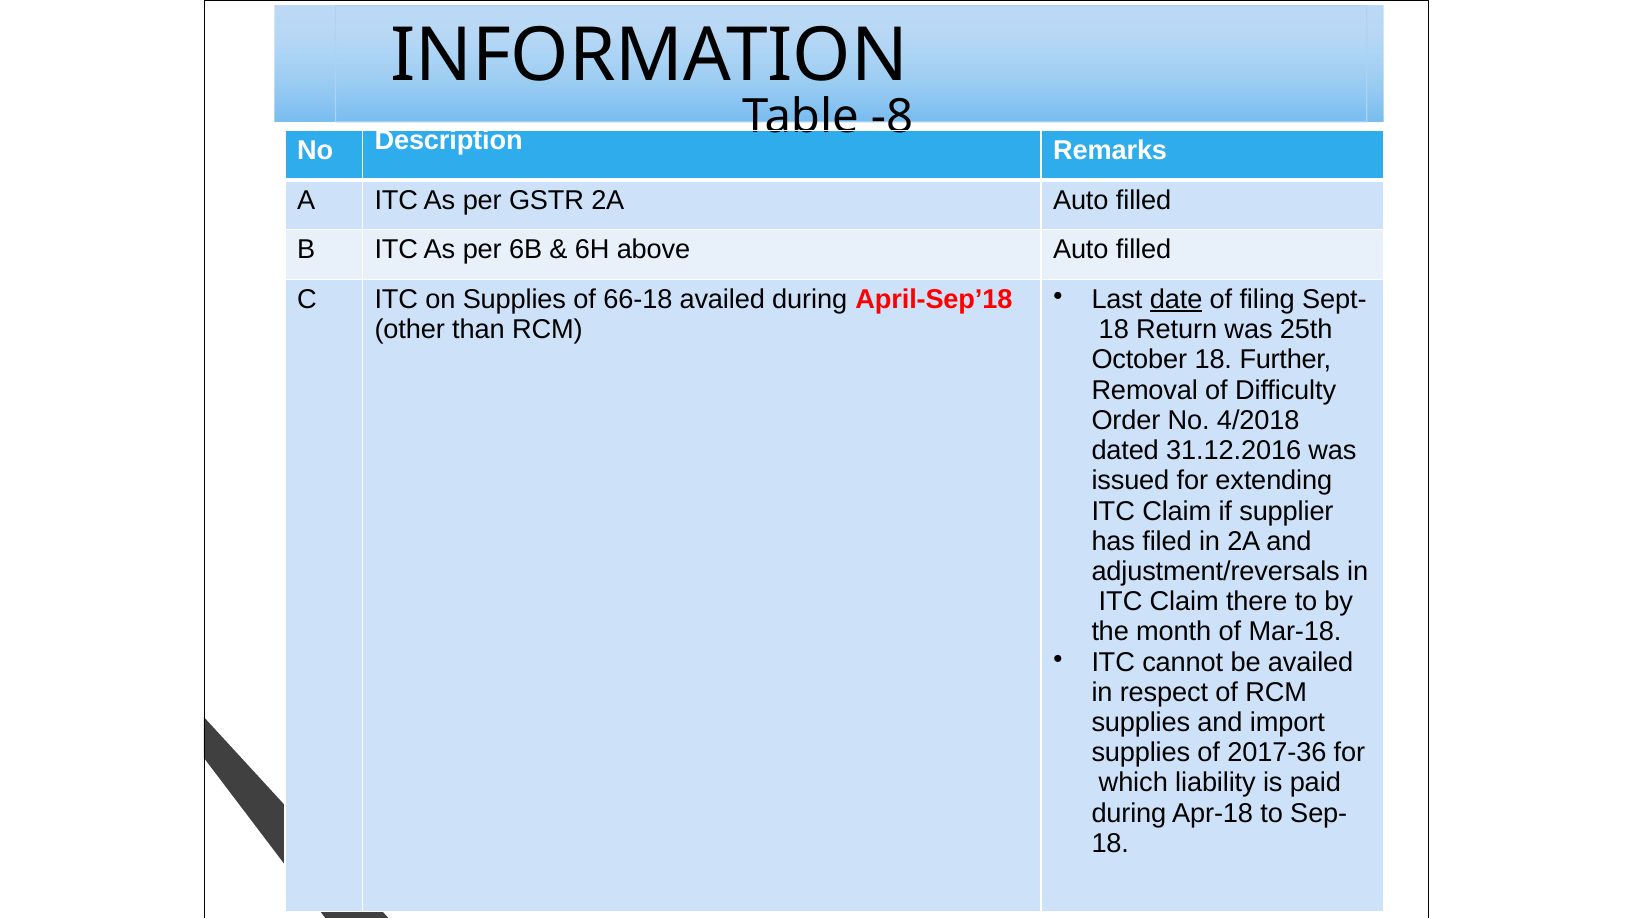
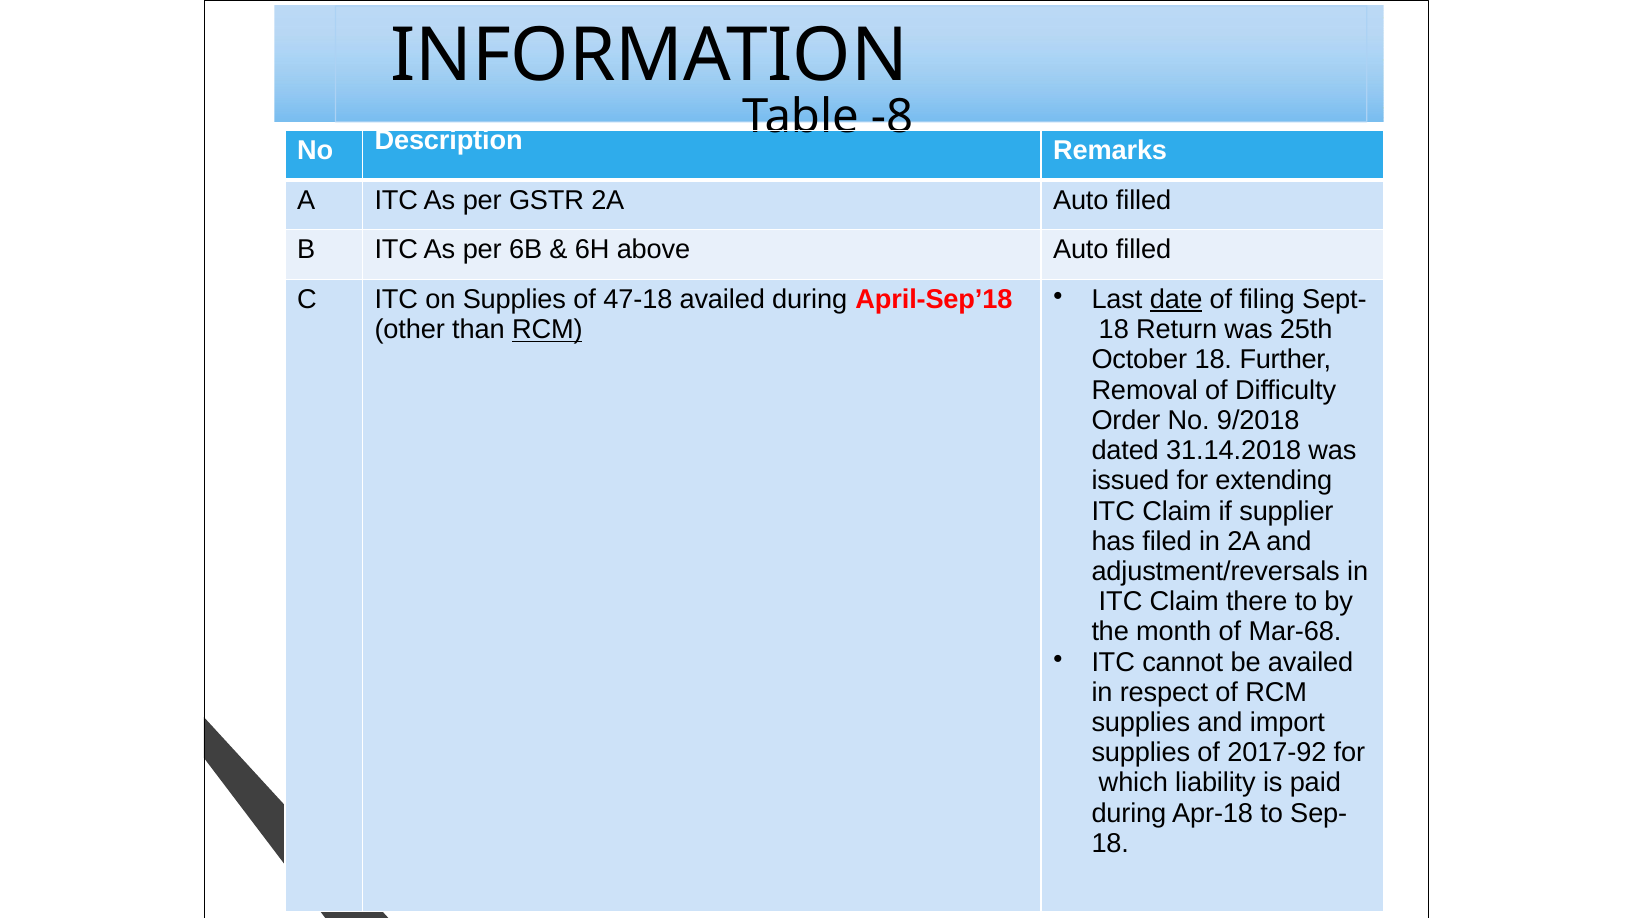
66-18: 66-18 -> 47-18 (638, 300)
RCM underline: none -> present (547, 330)
4/2018: 4/2018 -> 9/2018 (1258, 420)
31.12.2016: 31.12.2016 -> 31.14.2018 (1234, 451)
Mar-18: Mar-18 -> Mar-68 (1295, 632)
2017-36: 2017-36 -> 2017-92 (1277, 753)
